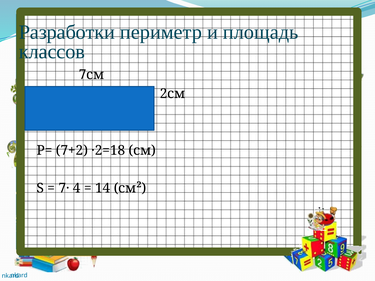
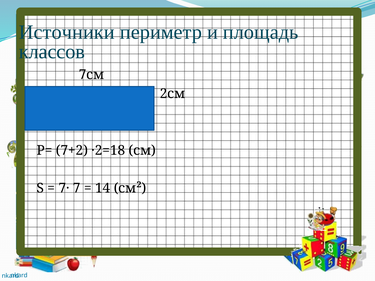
Разработки: Разработки -> Источники (67, 32)
4: 4 -> 7 (77, 188)
